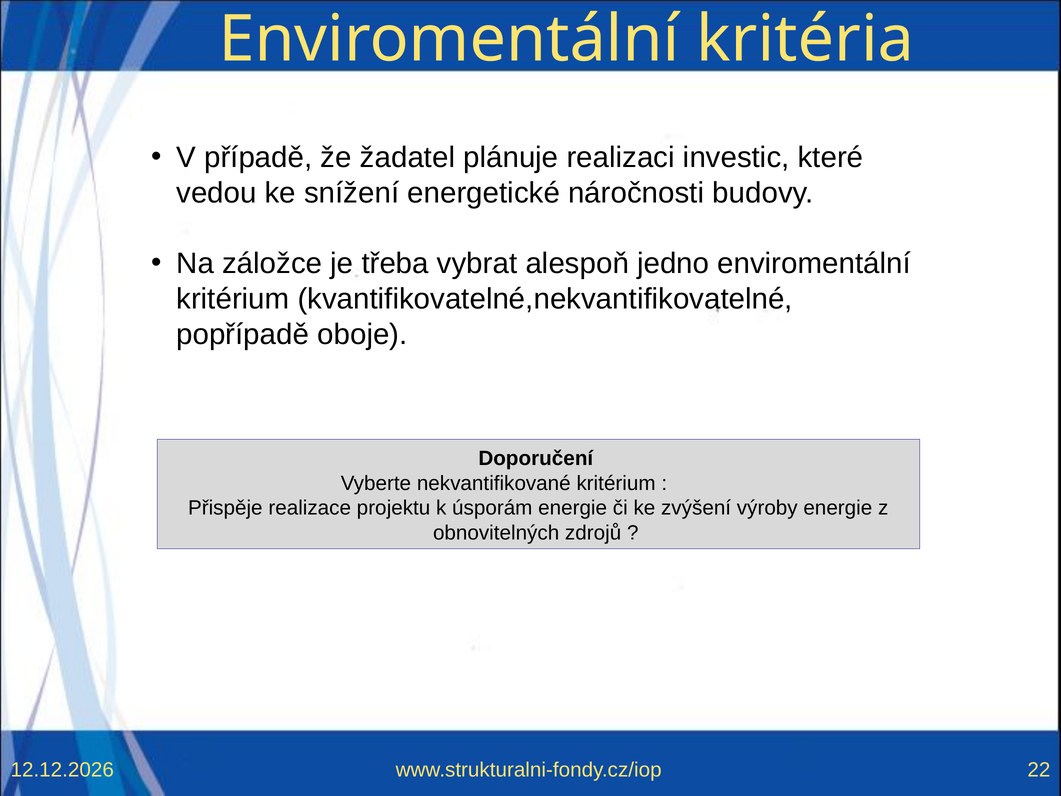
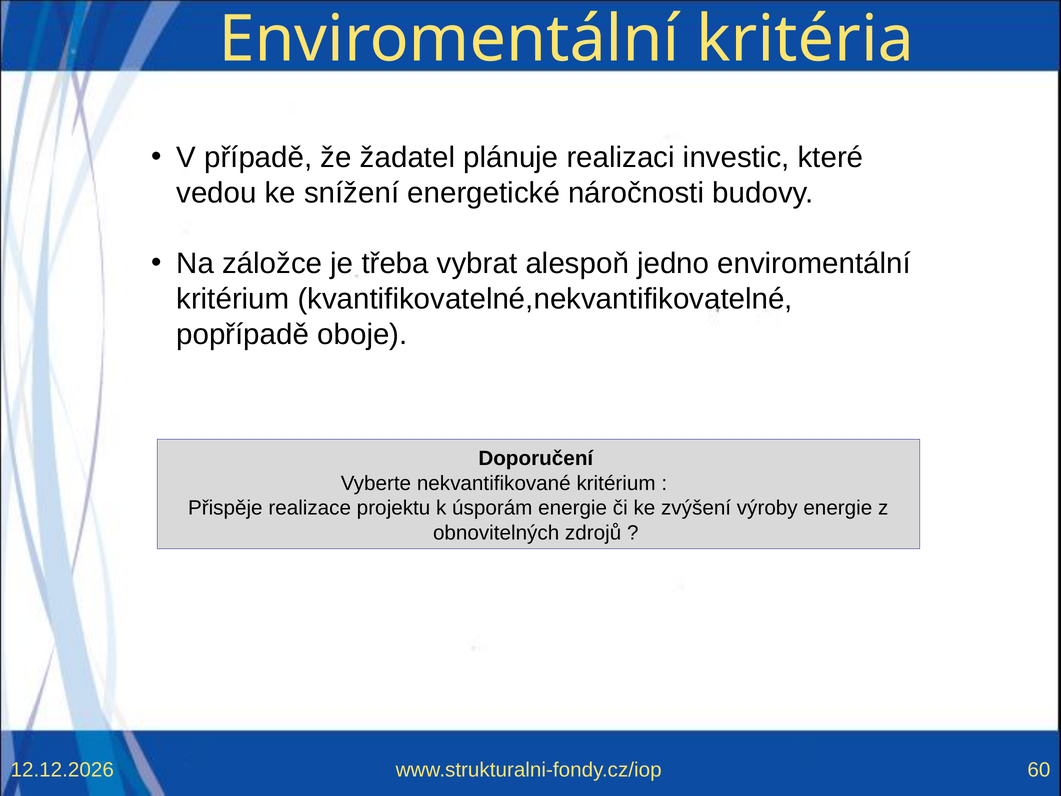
22: 22 -> 60 (1039, 770)
